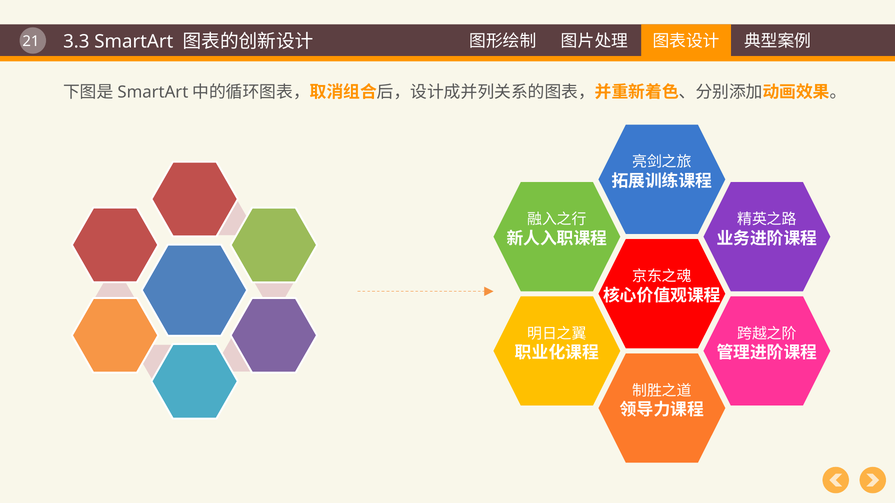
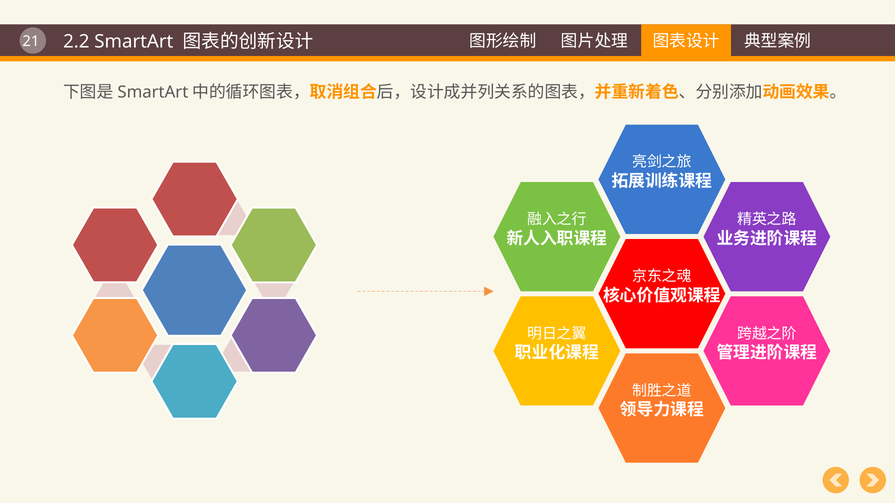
3.3: 3.3 -> 2.2 (76, 42)
